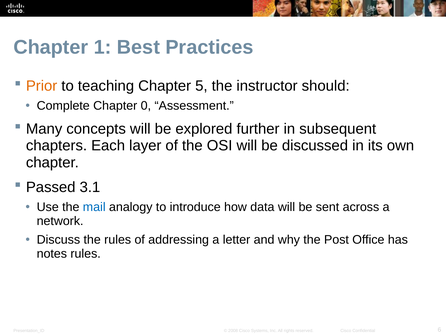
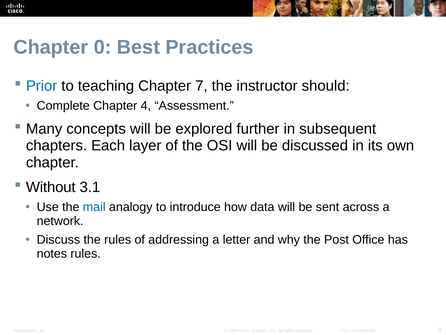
1: 1 -> 0 (103, 47)
Prior colour: orange -> blue (42, 86)
5: 5 -> 7 (201, 86)
0: 0 -> 4 (146, 106)
Passed: Passed -> Without (51, 187)
